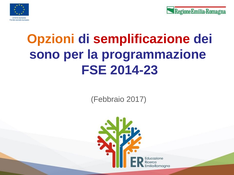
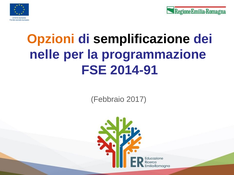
semplificazione colour: red -> black (142, 39)
sono: sono -> nelle (45, 55)
2014-23: 2014-23 -> 2014-91 (134, 70)
